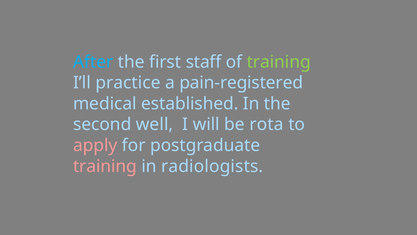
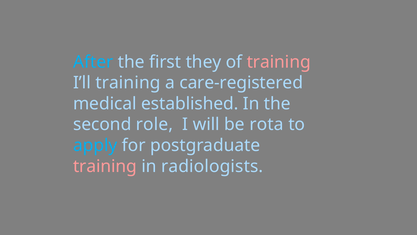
staff: staff -> they (204, 62)
training colour: light green -> pink (279, 62)
I’ll practice: practice -> training (128, 83)
pain-registered: pain-registered -> care-registered (241, 83)
well: well -> role (155, 124)
apply colour: pink -> light blue (95, 145)
